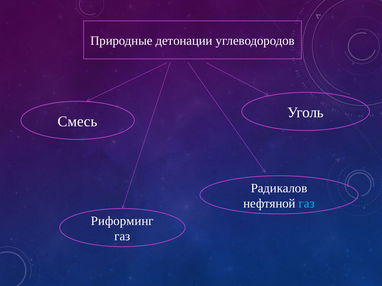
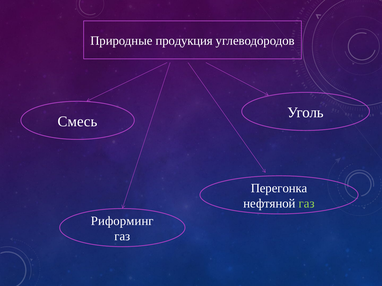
детонации: детонации -> продукция (184, 41)
Радикалов: Радикалов -> Перегонка (279, 188)
газ colour: light blue -> light green (307, 204)
